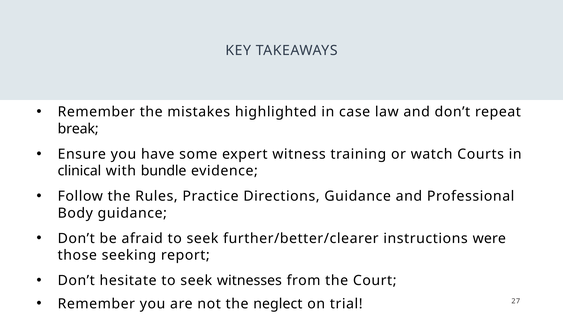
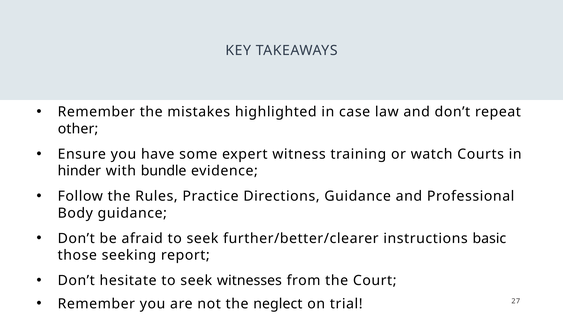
break: break -> other (78, 129)
clinical: clinical -> hinder (79, 171)
were: were -> basic (489, 239)
